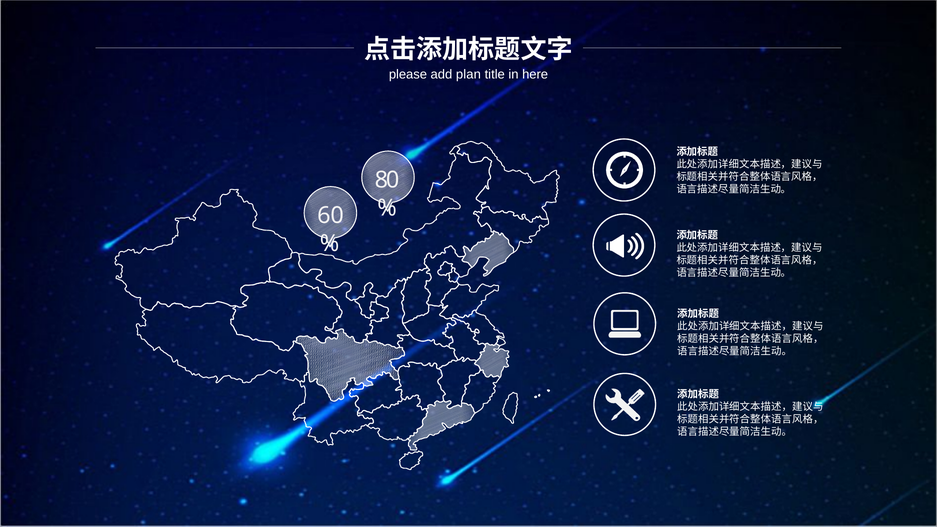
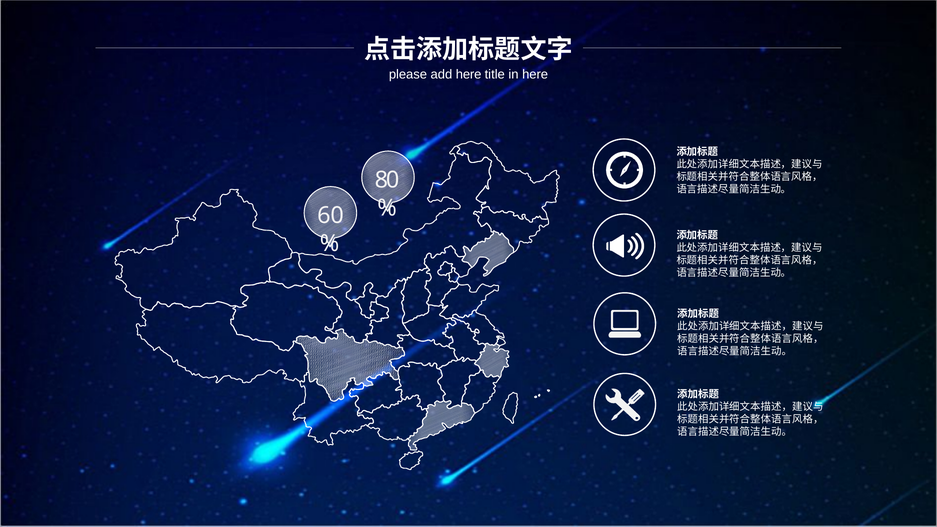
add plan: plan -> here (469, 74)
